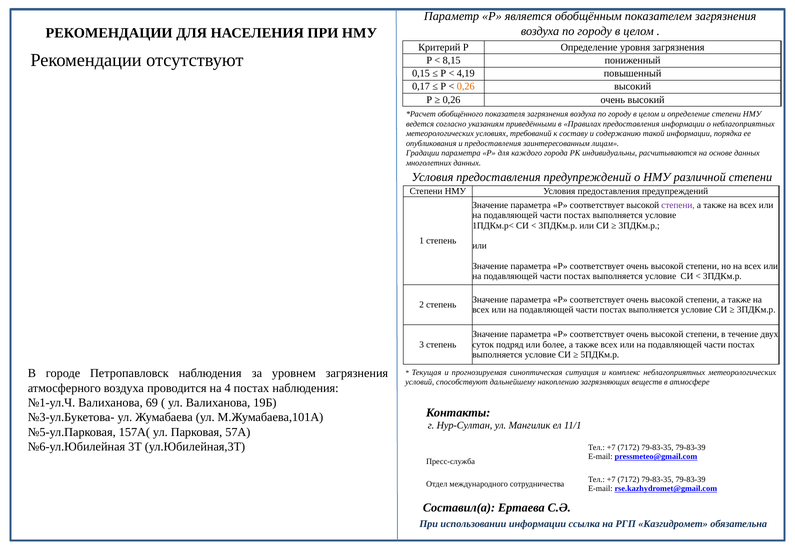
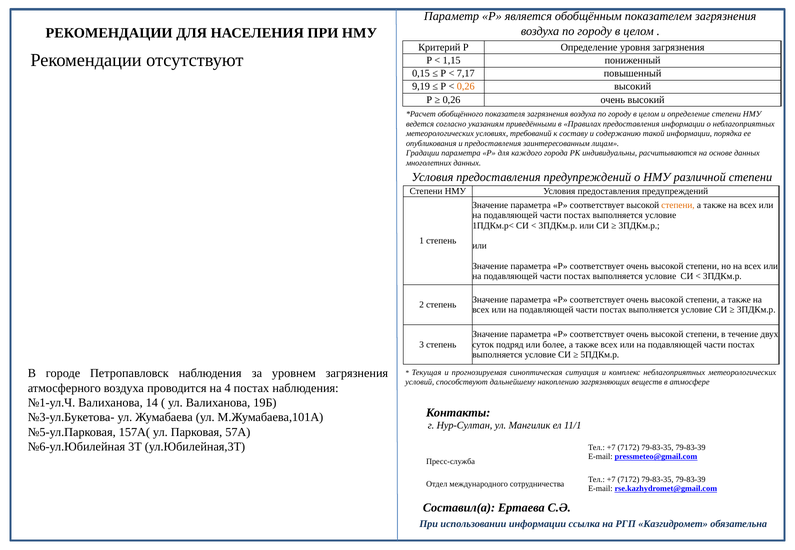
8,15: 8,15 -> 1,15 (452, 60)
4,19: 4,19 -> 7,17 (466, 74)
0,17: 0,17 -> 9,19 (421, 87)
степени colour: purple -> orange (678, 205)
69: 69 -> 14 (152, 403)
